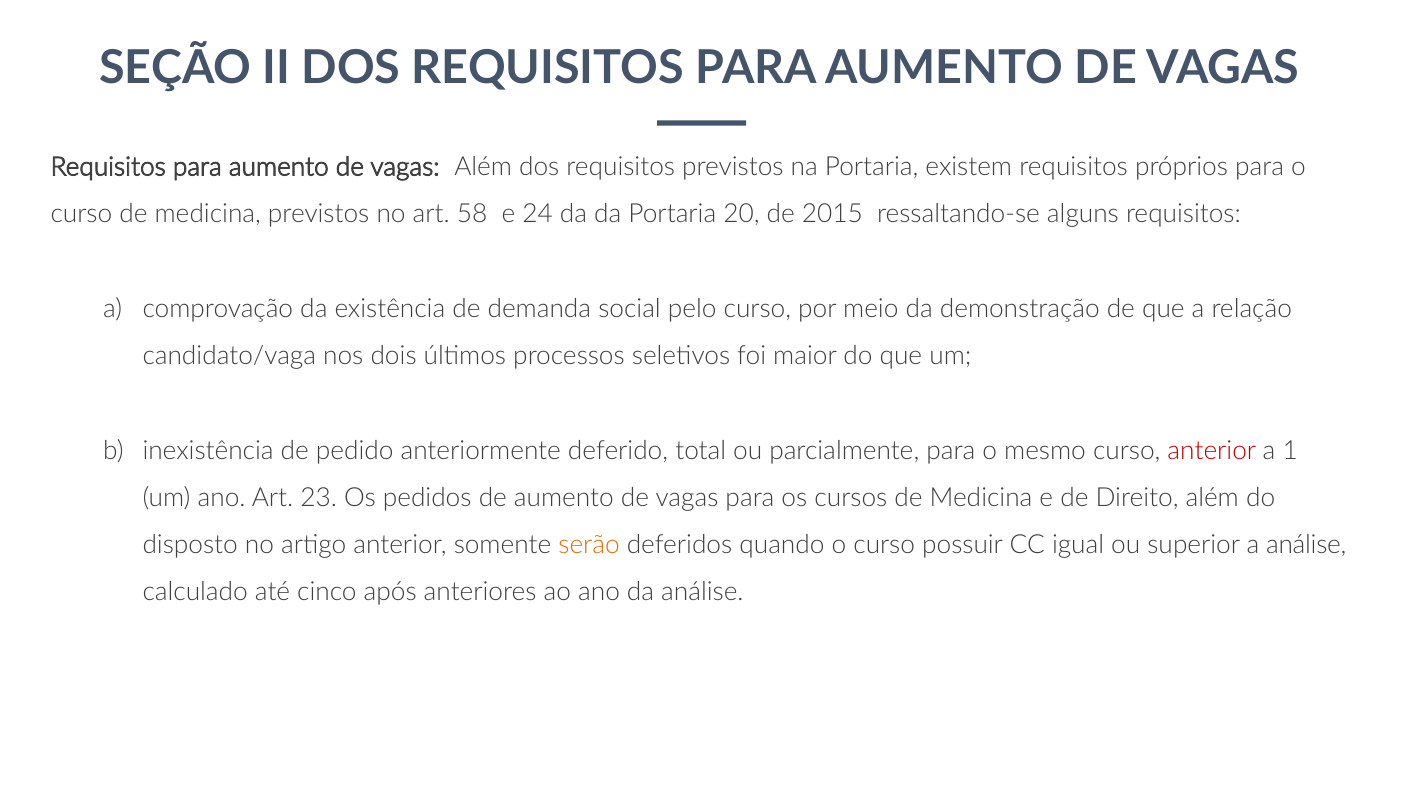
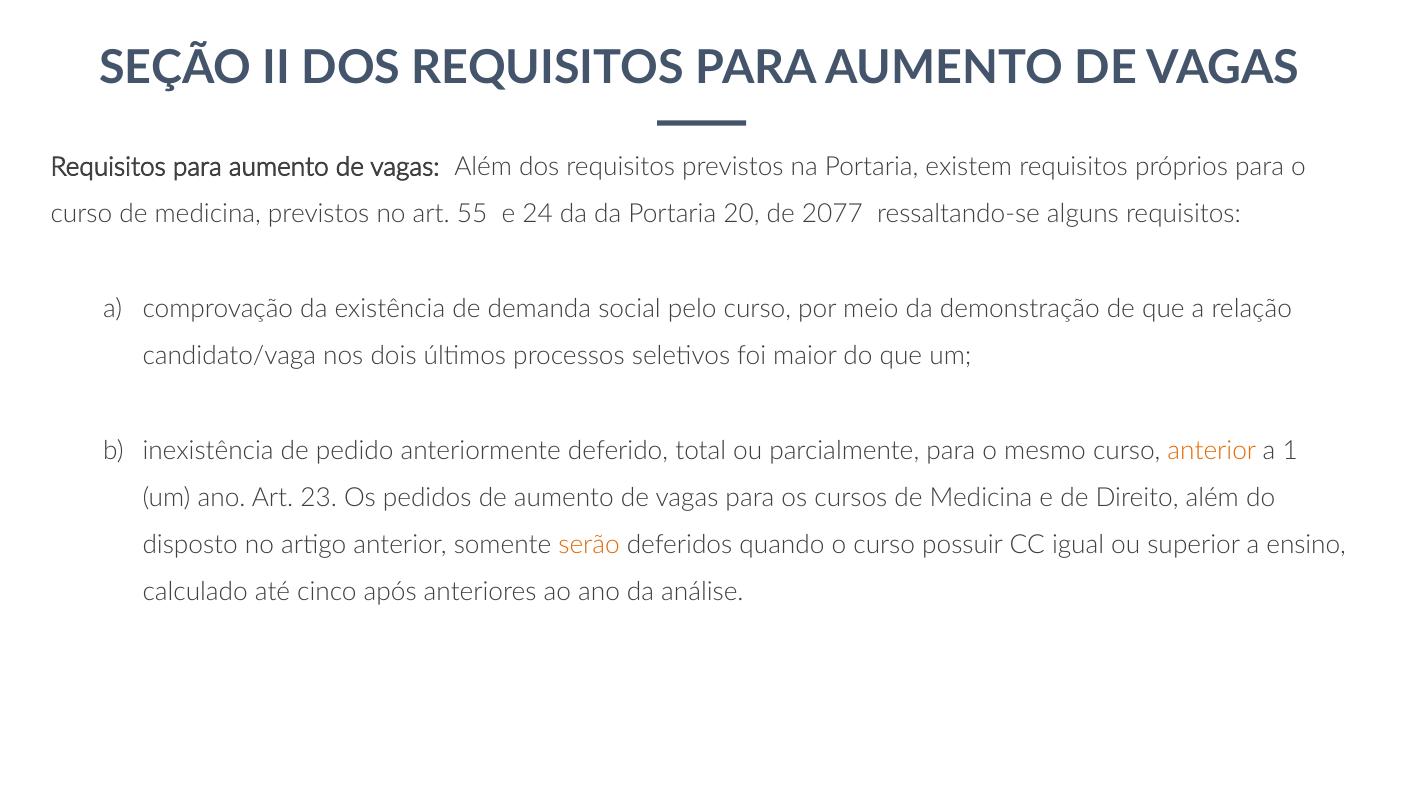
58: 58 -> 55 (472, 214)
2015: 2015 -> 2077 (832, 214)
anterior colour: red -> orange (1212, 450)
a análise: análise -> ensino (1306, 545)
